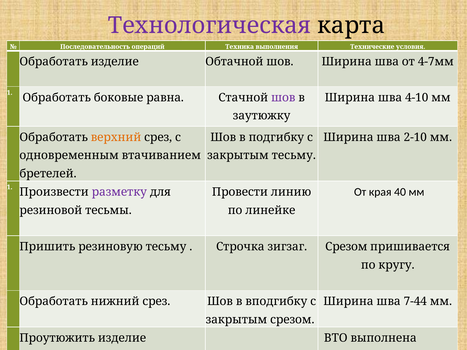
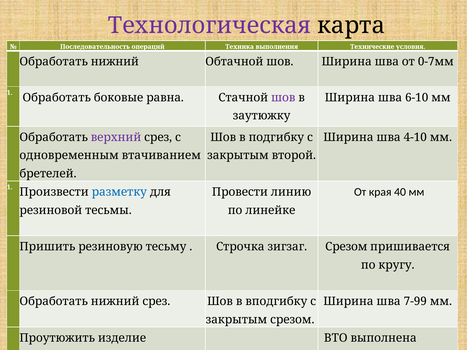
изделие: изделие -> нижний (115, 62)
4-7мм: 4-7мм -> 0-7мм (436, 62)
4-10: 4-10 -> 6-10 (417, 98)
верхний colour: orange -> purple (116, 137)
2-10: 2-10 -> 4-10 (415, 137)
закрытым тесьму: тесьму -> второй (294, 156)
разметку colour: purple -> blue (119, 192)
7-44: 7-44 -> 7-99 (415, 302)
